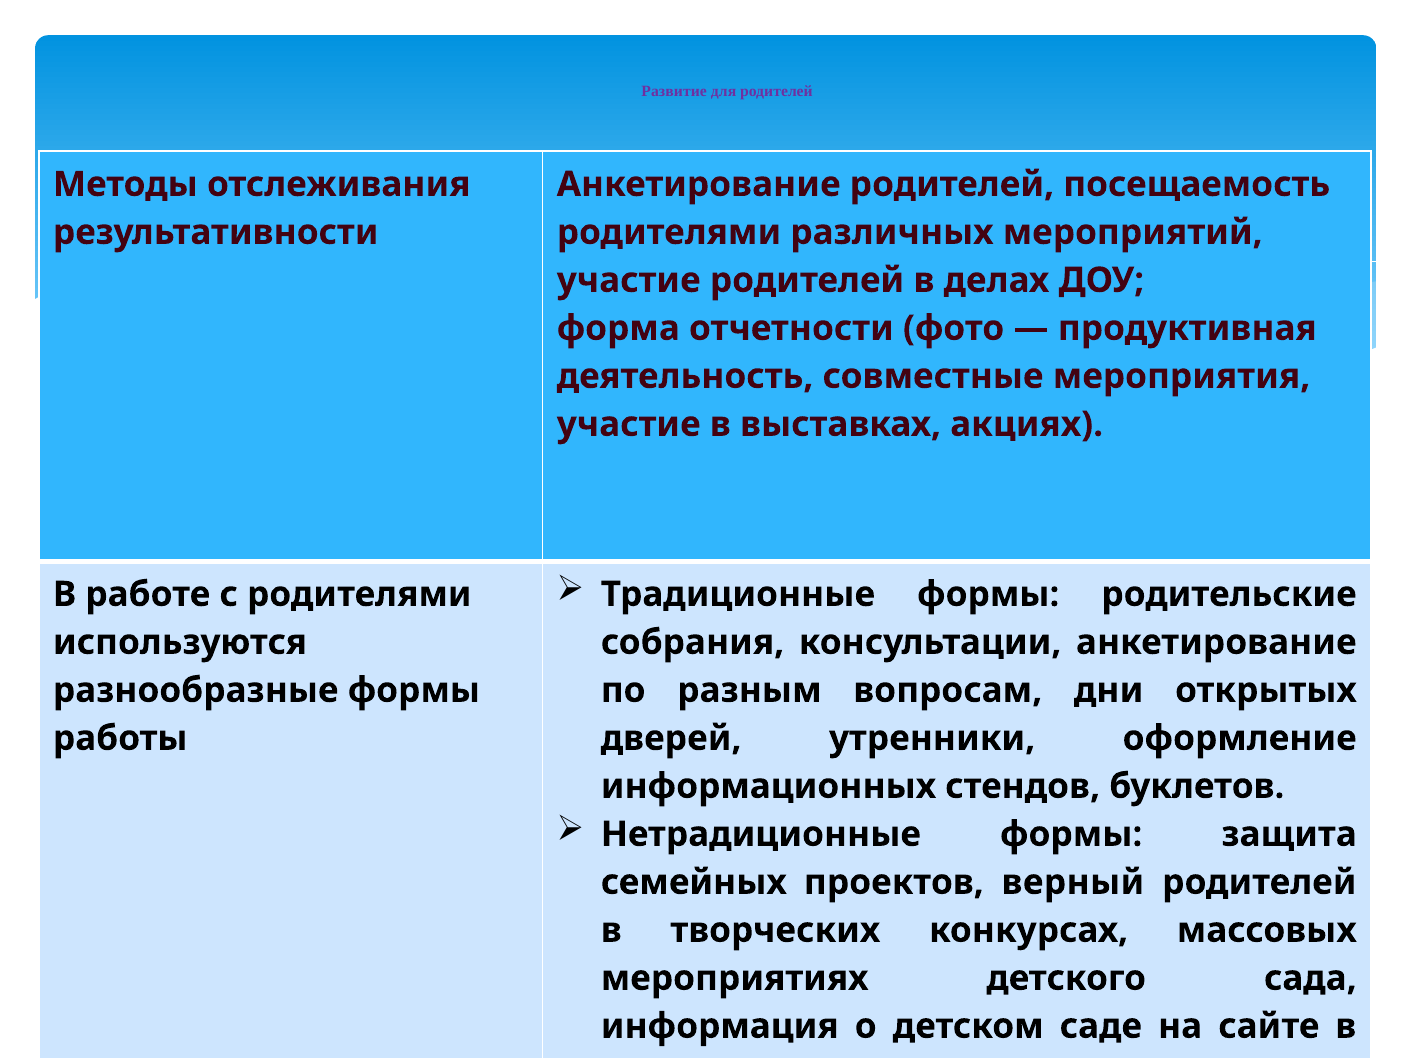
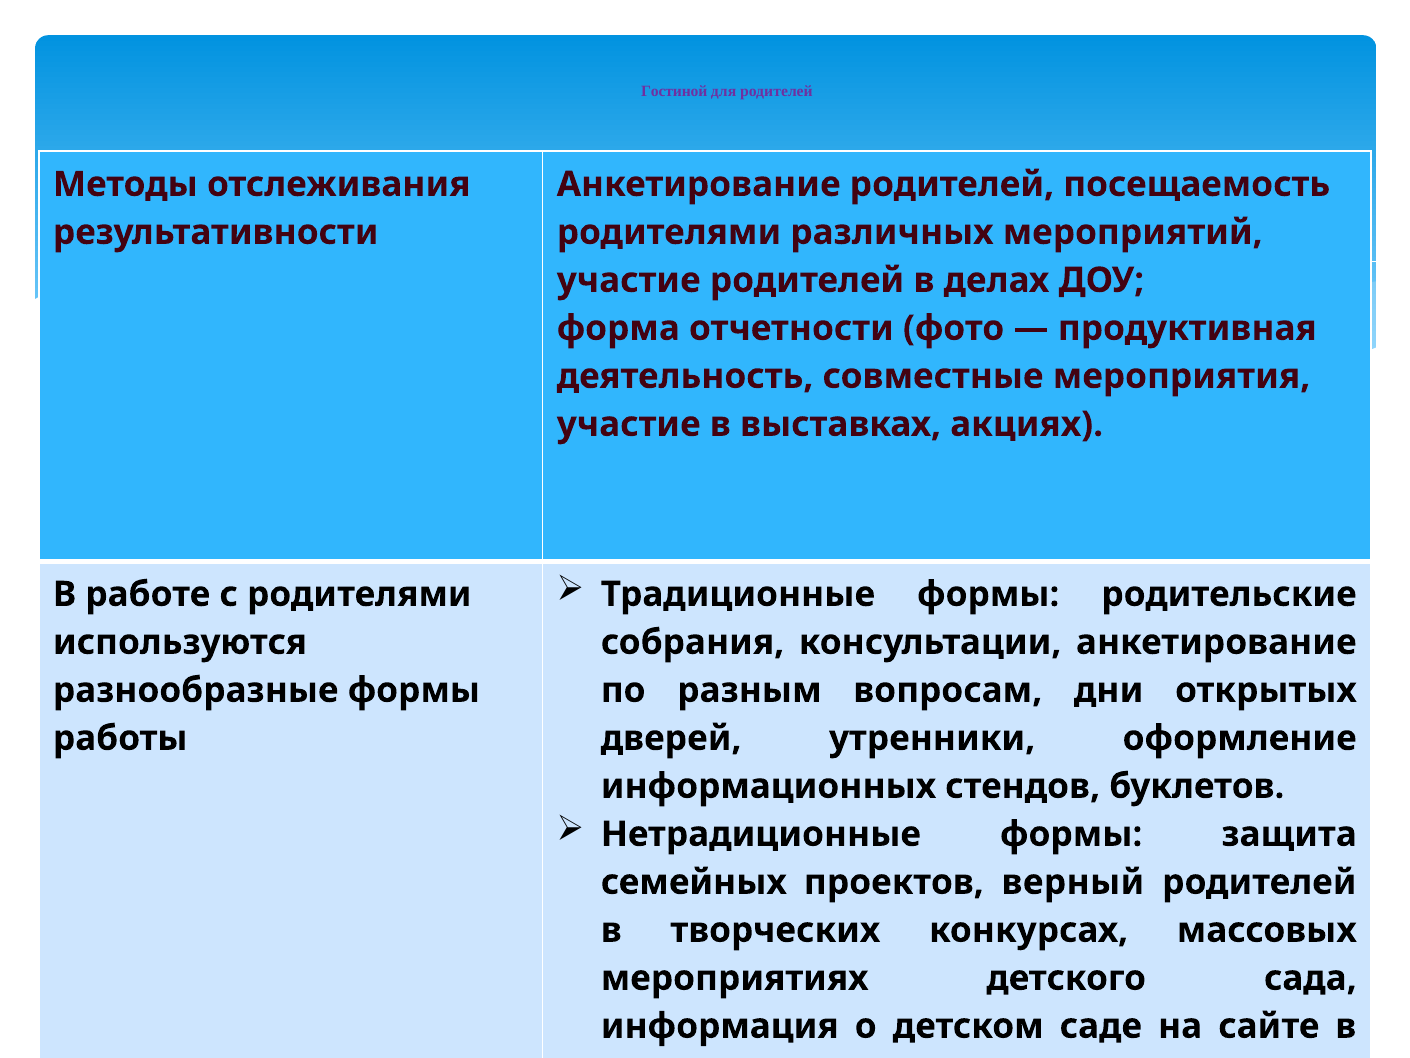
Развитие: Развитие -> Гостиной (674, 91)
